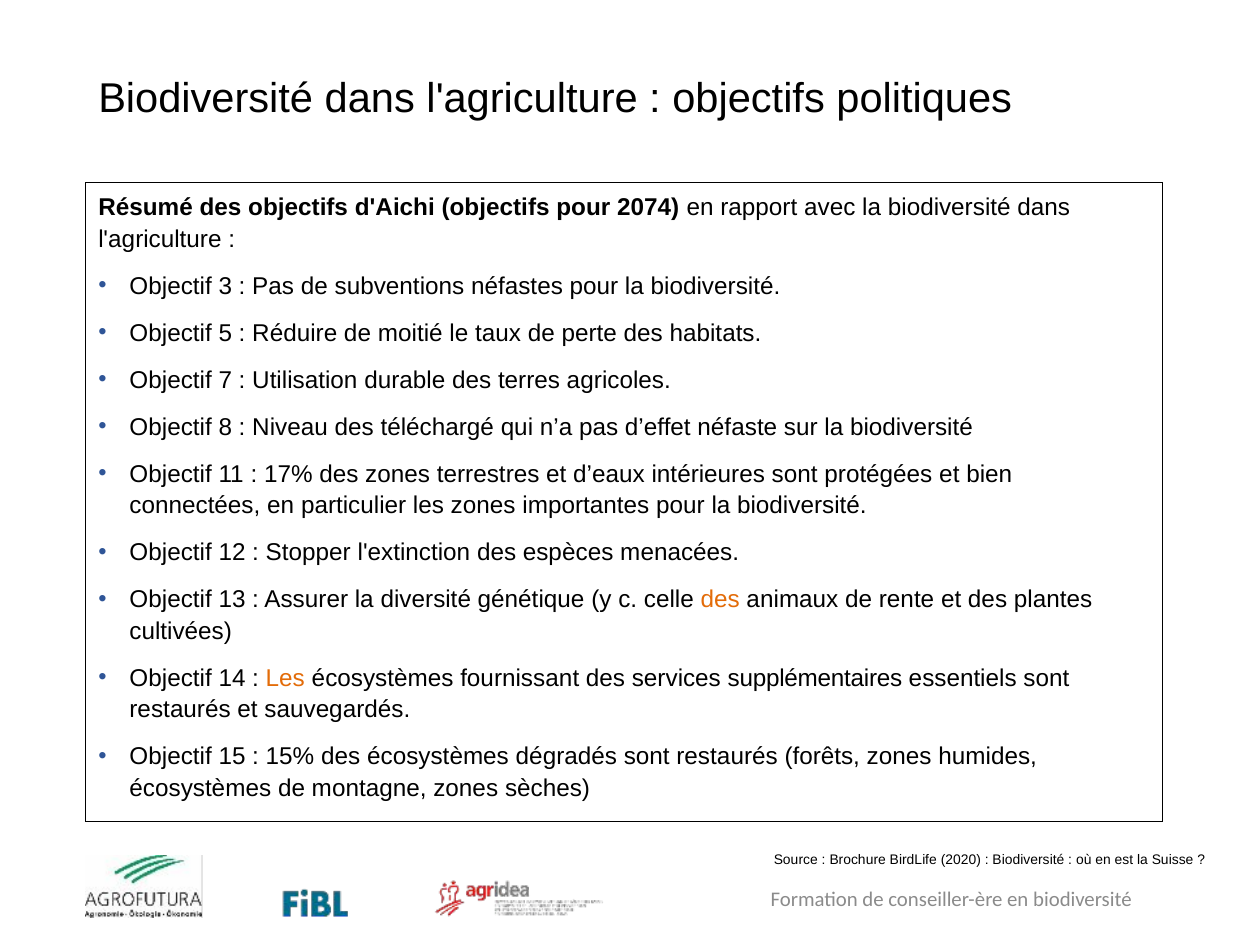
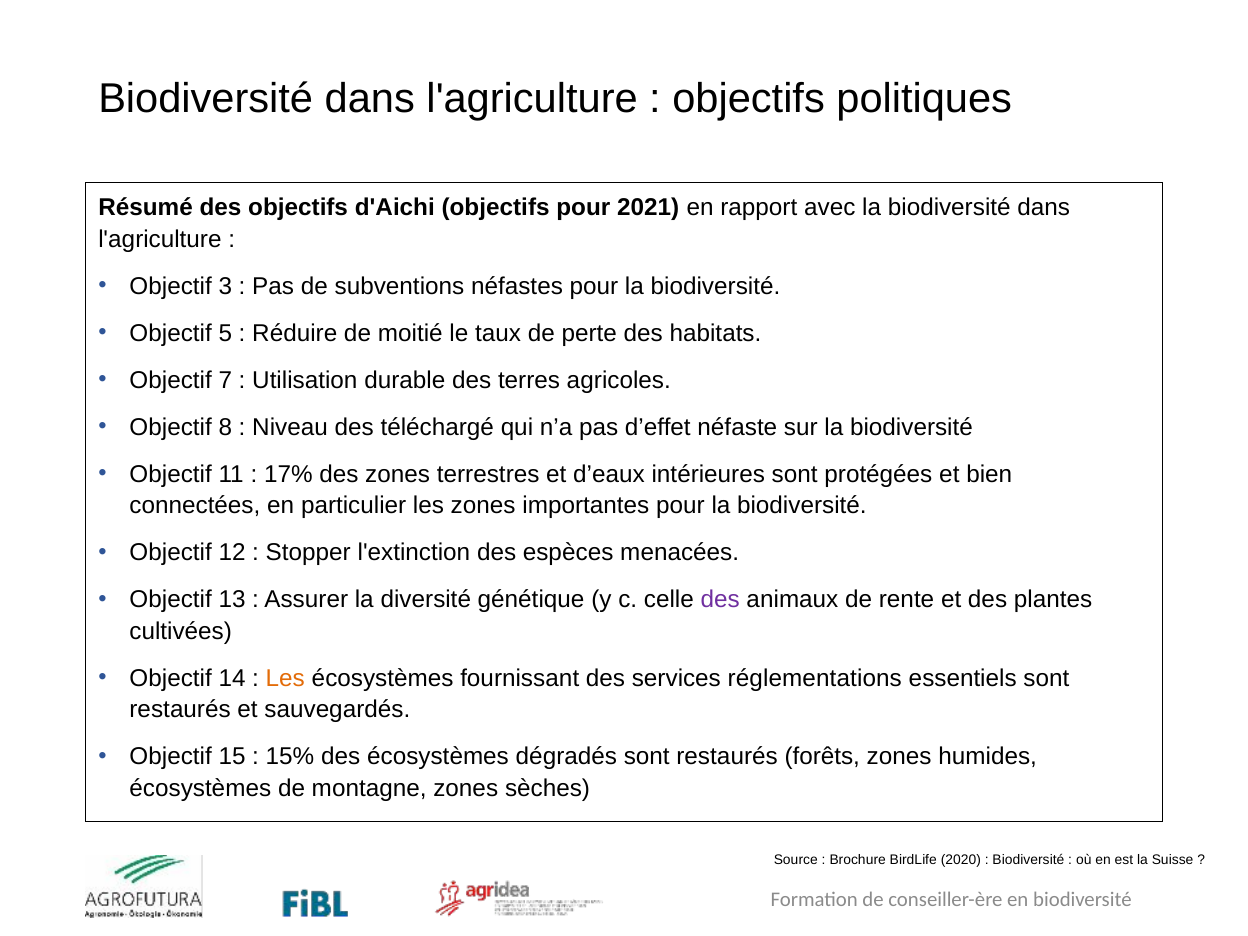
2074: 2074 -> 2021 (648, 208)
des colour: orange -> purple (720, 600)
supplémentaires: supplémentaires -> réglementations (815, 678)
